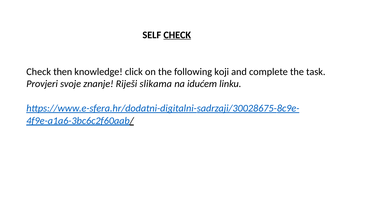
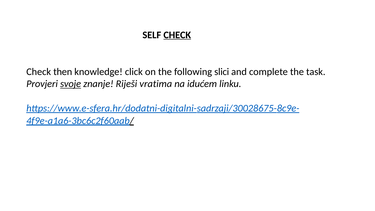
koji: koji -> slici (222, 72)
svoje underline: none -> present (71, 84)
slikama: slikama -> vratima (156, 84)
